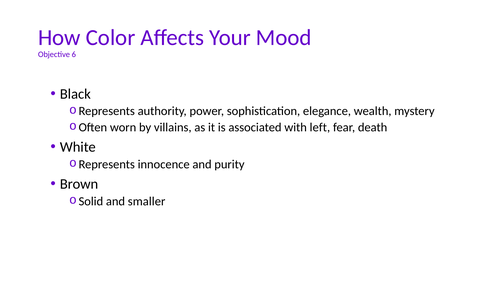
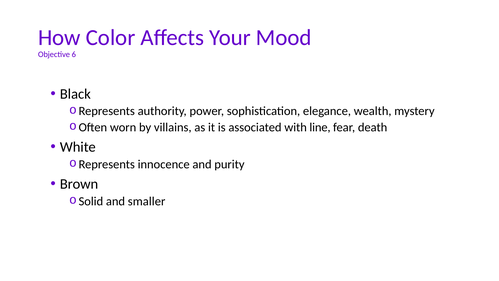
left: left -> line (320, 127)
